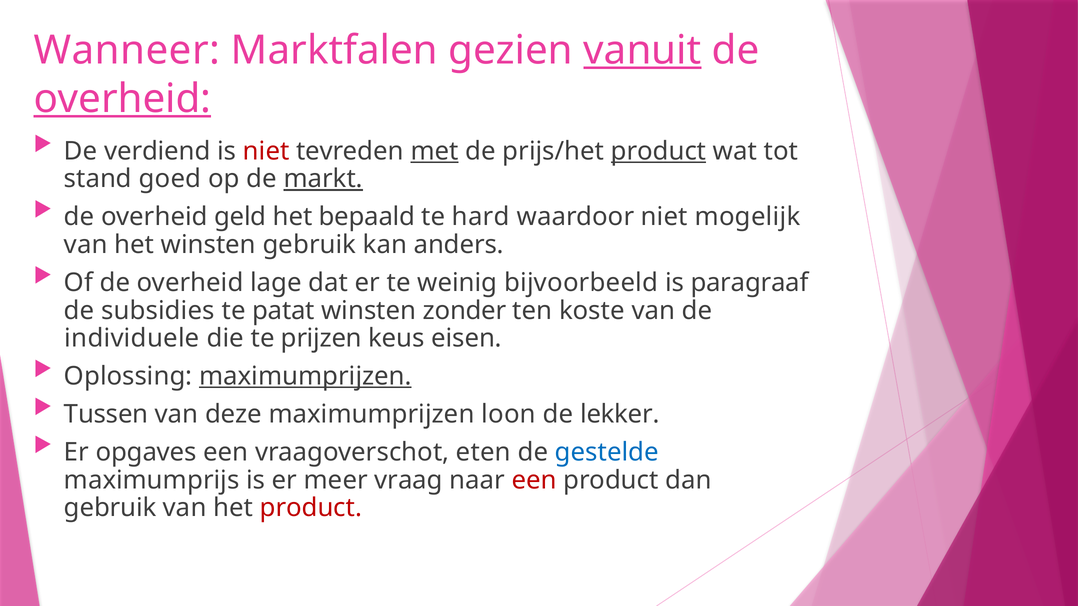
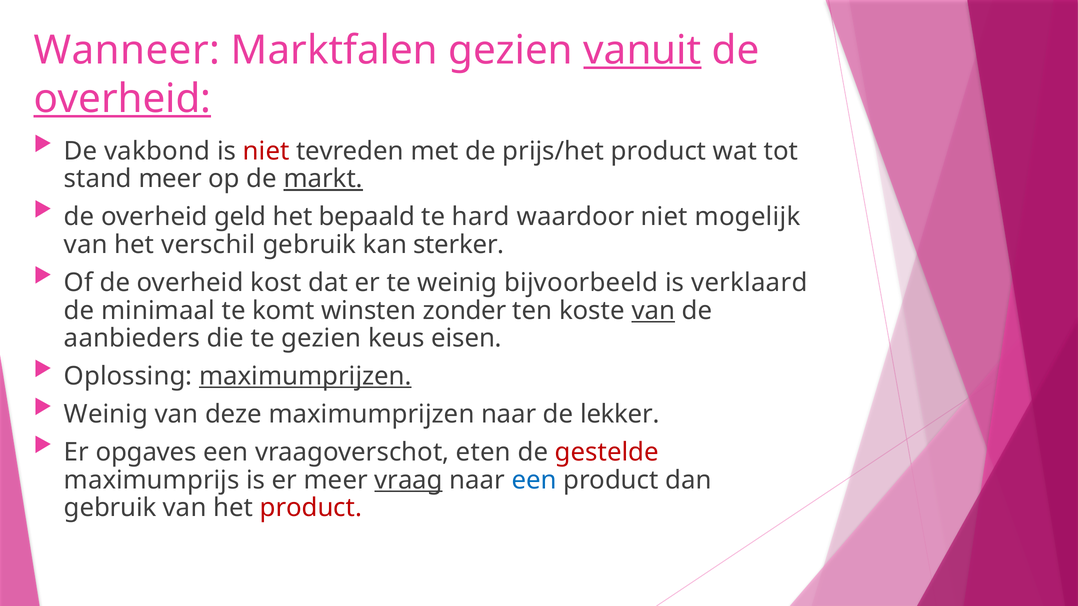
verdiend: verdiend -> vakbond (157, 151)
met underline: present -> none (435, 151)
product underline: present -> none (659, 151)
stand goed: goed -> meer (170, 179)
het winsten: winsten -> verschil (208, 245)
anders: anders -> sterker (459, 245)
lage: lage -> kost (276, 283)
paragraaf: paragraaf -> verklaard (749, 283)
subsidies: subsidies -> minimaal (158, 311)
patat: patat -> komt (283, 311)
van underline: none -> present (653, 311)
individuele: individuele -> aanbieders (132, 339)
te prijzen: prijzen -> gezien (321, 339)
Tussen: Tussen -> Weinig (106, 415)
maximumprijzen loon: loon -> naar (509, 415)
gestelde colour: blue -> red (607, 453)
vraag underline: none -> present (409, 480)
een colour: red -> blue (534, 480)
